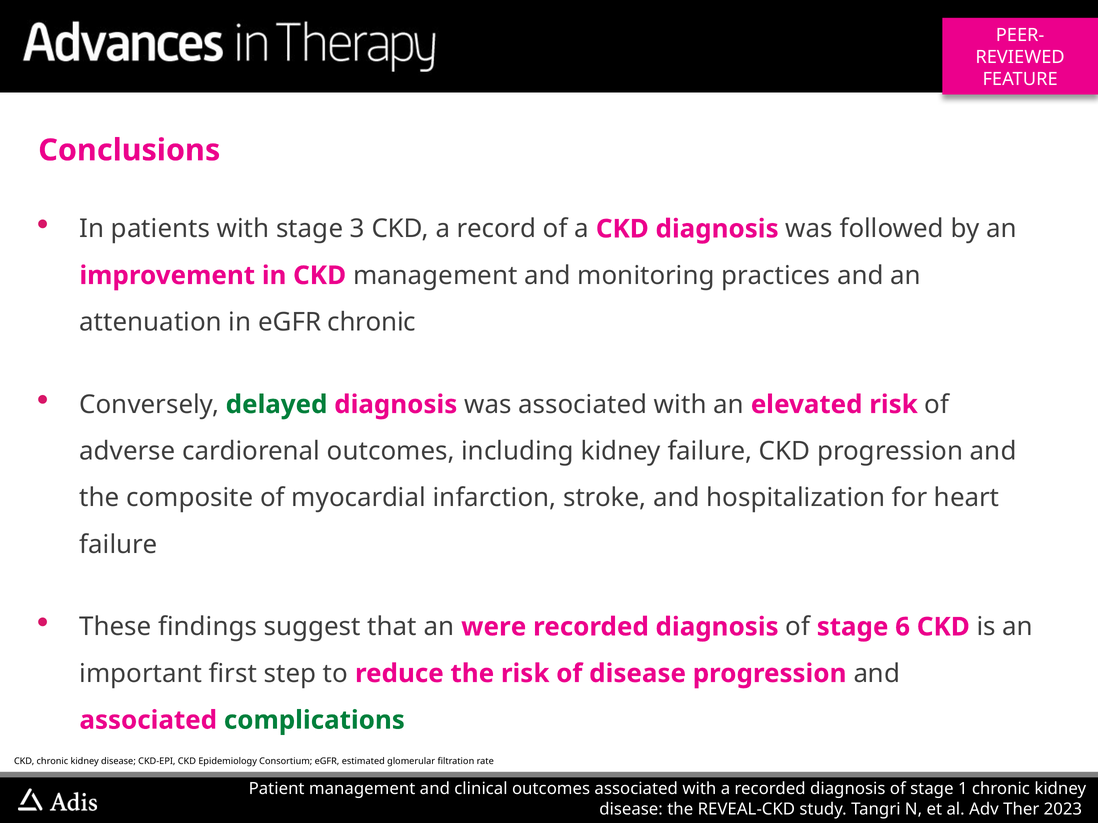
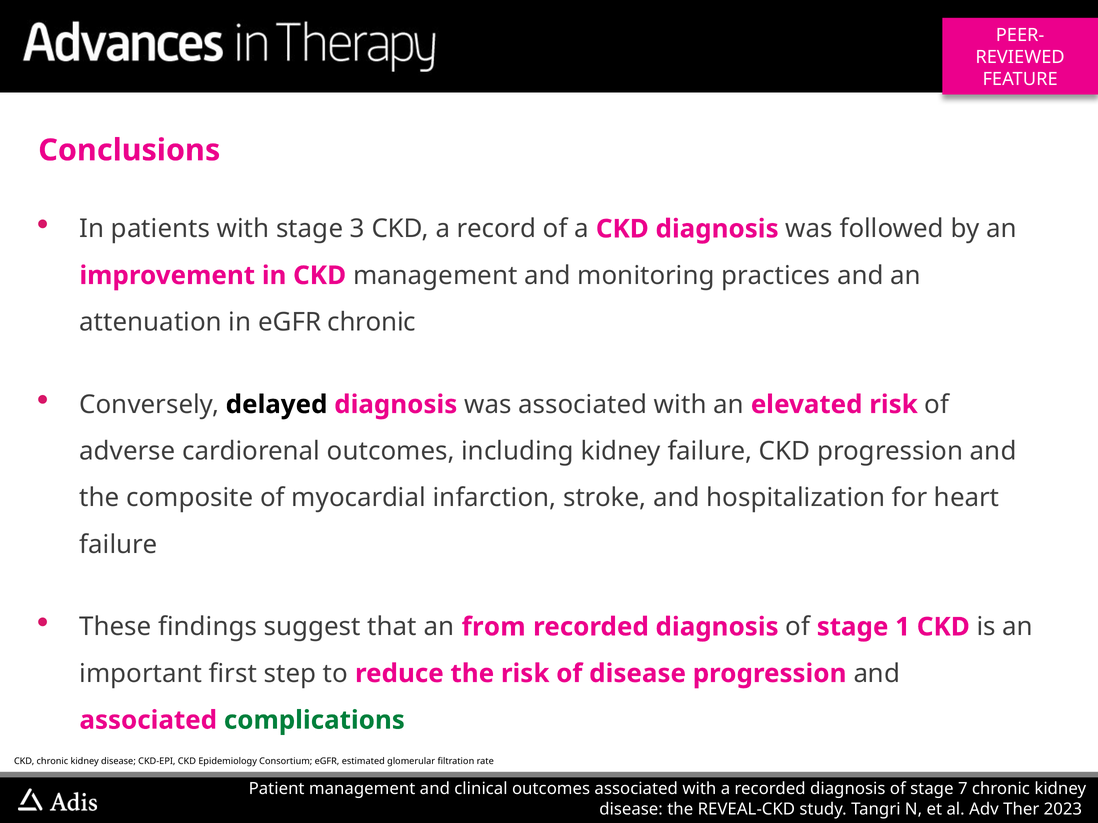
delayed colour: green -> black (277, 405)
were: were -> from (494, 627)
6: 6 -> 1 (903, 627)
1: 1 -> 7 (963, 789)
